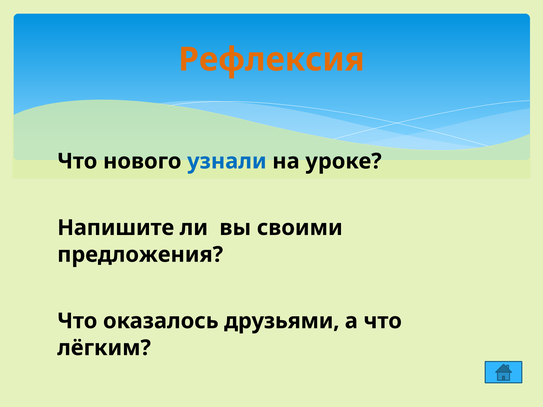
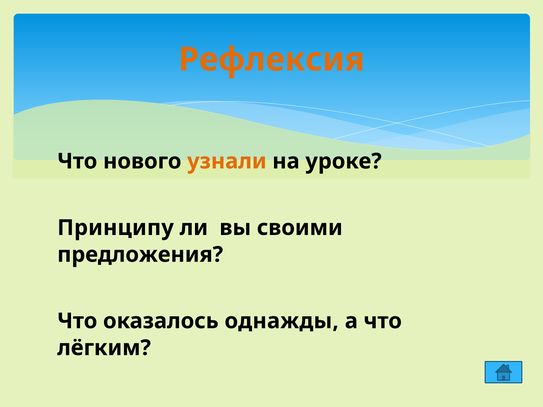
узнали colour: blue -> orange (227, 161)
Напишите: Напишите -> Принципу (116, 228)
друзьями: друзьями -> однажды (282, 321)
